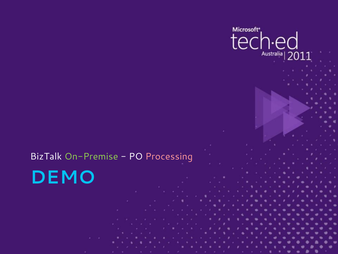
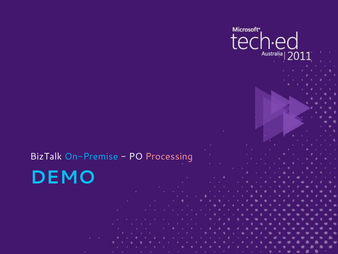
On-Premise colour: light green -> light blue (91, 156)
